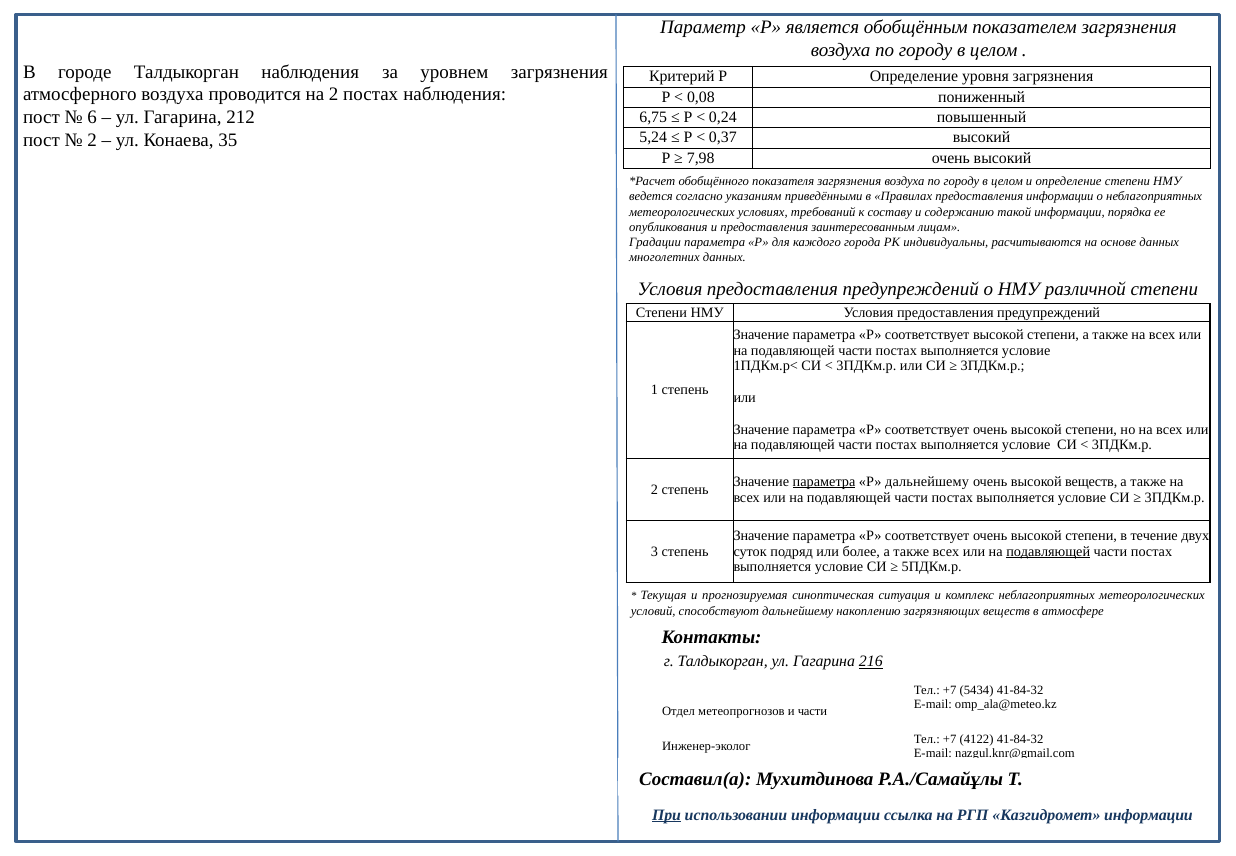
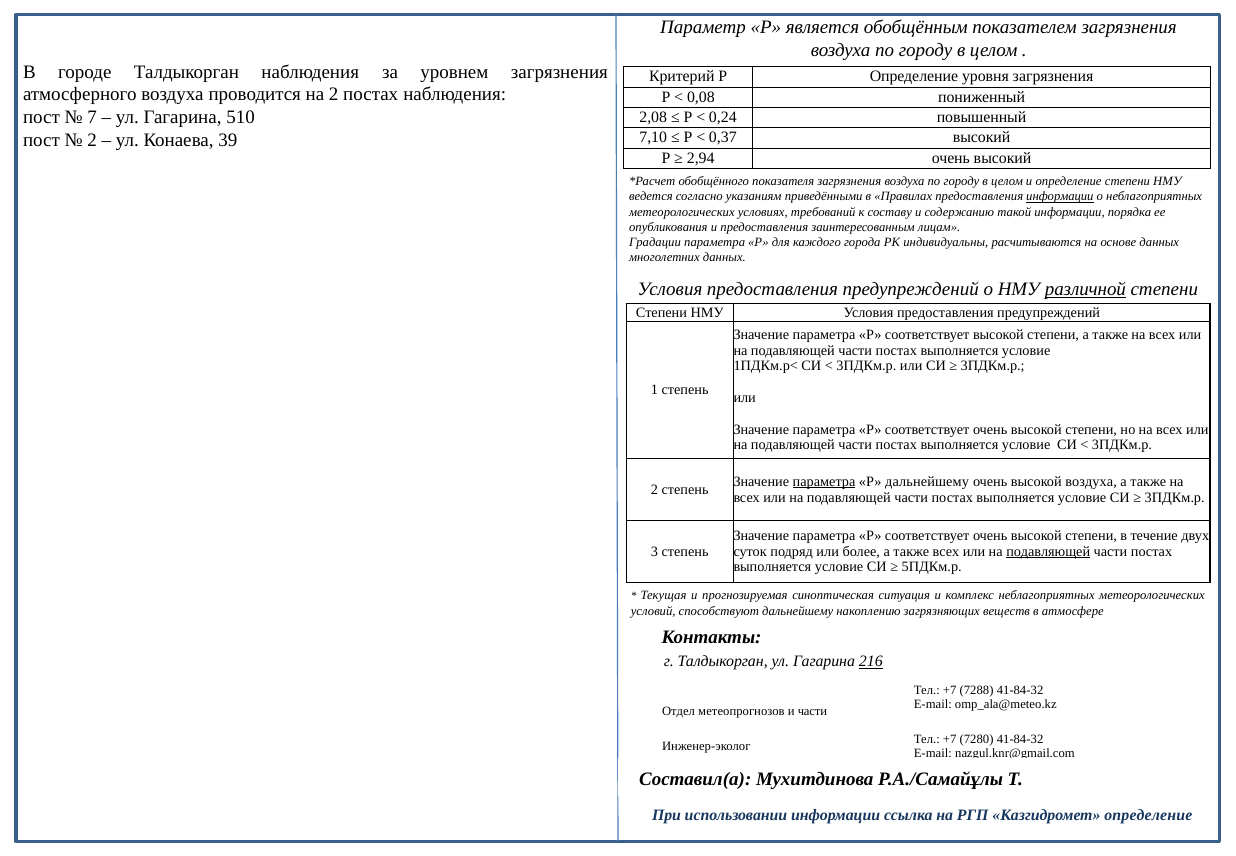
6: 6 -> 7 (92, 117)
212: 212 -> 510 (241, 117)
6,75: 6,75 -> 2,08 (653, 117)
5,24: 5,24 -> 7,10 (653, 138)
35: 35 -> 39 (228, 140)
7,98: 7,98 -> 2,94 (701, 158)
информации underline: none -> present (1060, 197)
различной underline: none -> present (1085, 289)
высокой веществ: веществ -> воздуха (1091, 481)
5434: 5434 -> 7288 (977, 690)
4122: 4122 -> 7280 (977, 739)
При underline: present -> none (667, 815)
Казгидромет информации: информации -> определение (1148, 815)
